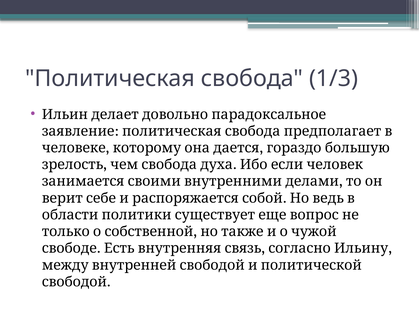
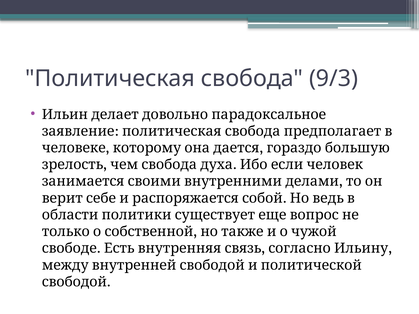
1/3: 1/3 -> 9/3 (334, 78)
